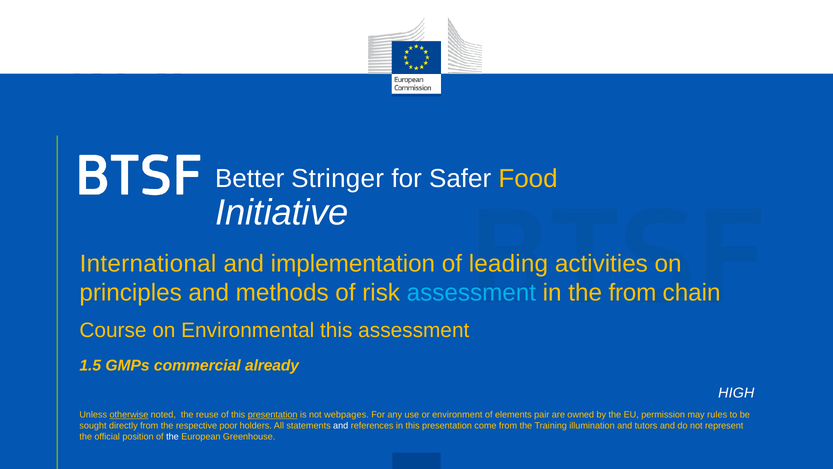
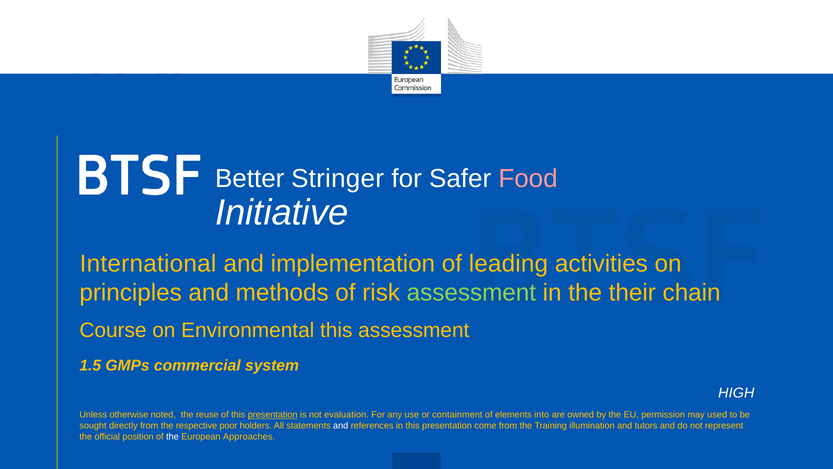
Food colour: yellow -> pink (528, 179)
assessment colour: light blue -> light green (471, 293)
the from: from -> their (632, 293)
already: already -> system (272, 365)
otherwise underline: present -> none (129, 414)
webpages: webpages -> evaluation (346, 414)
environment: environment -> containment (457, 414)
pair: pair -> into (542, 414)
rules: rules -> used (717, 414)
Greenhouse: Greenhouse -> Approaches (249, 436)
